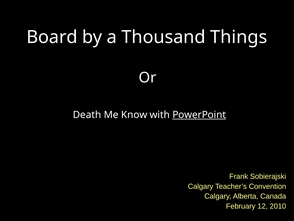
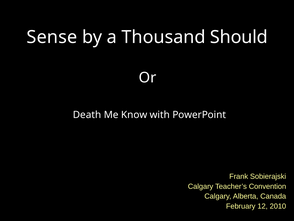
Board: Board -> Sense (52, 37)
Things: Things -> Should (239, 37)
PowerPoint underline: present -> none (199, 114)
